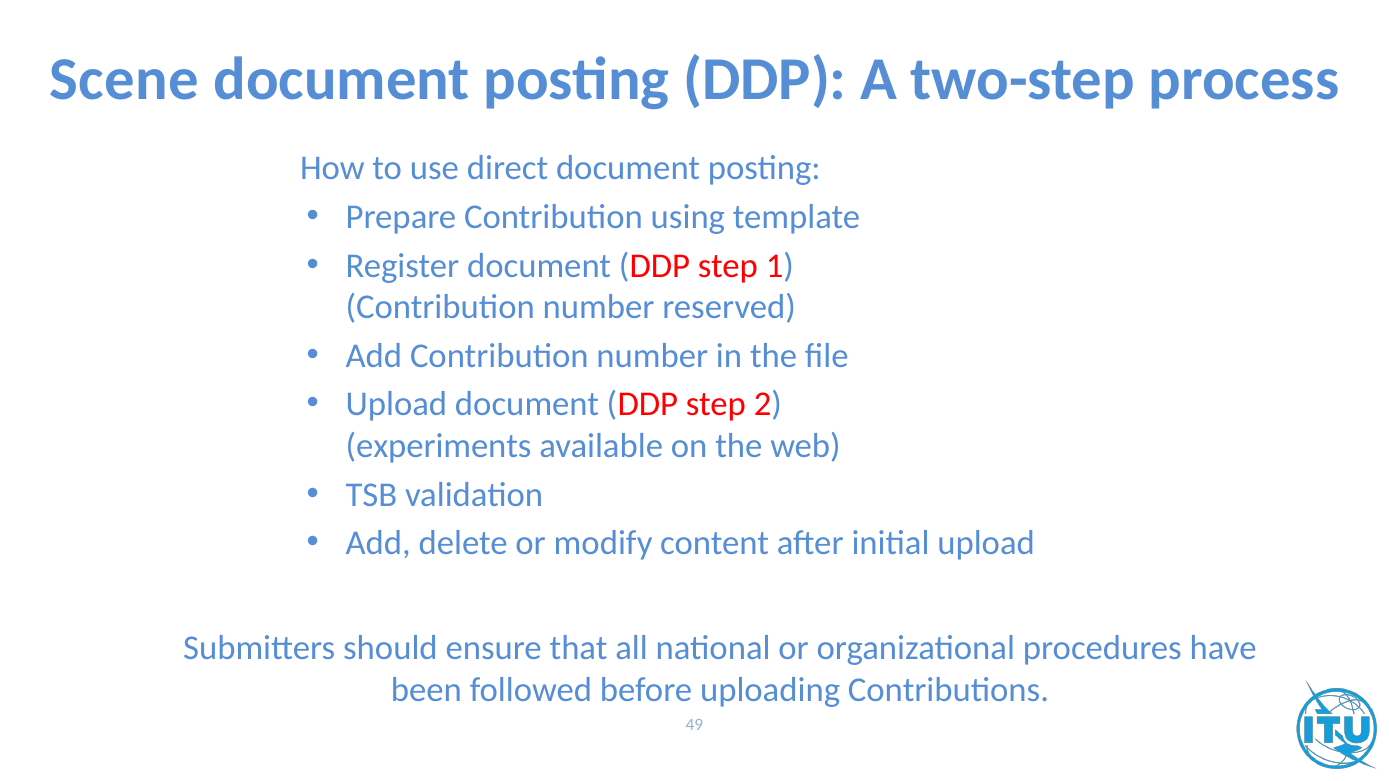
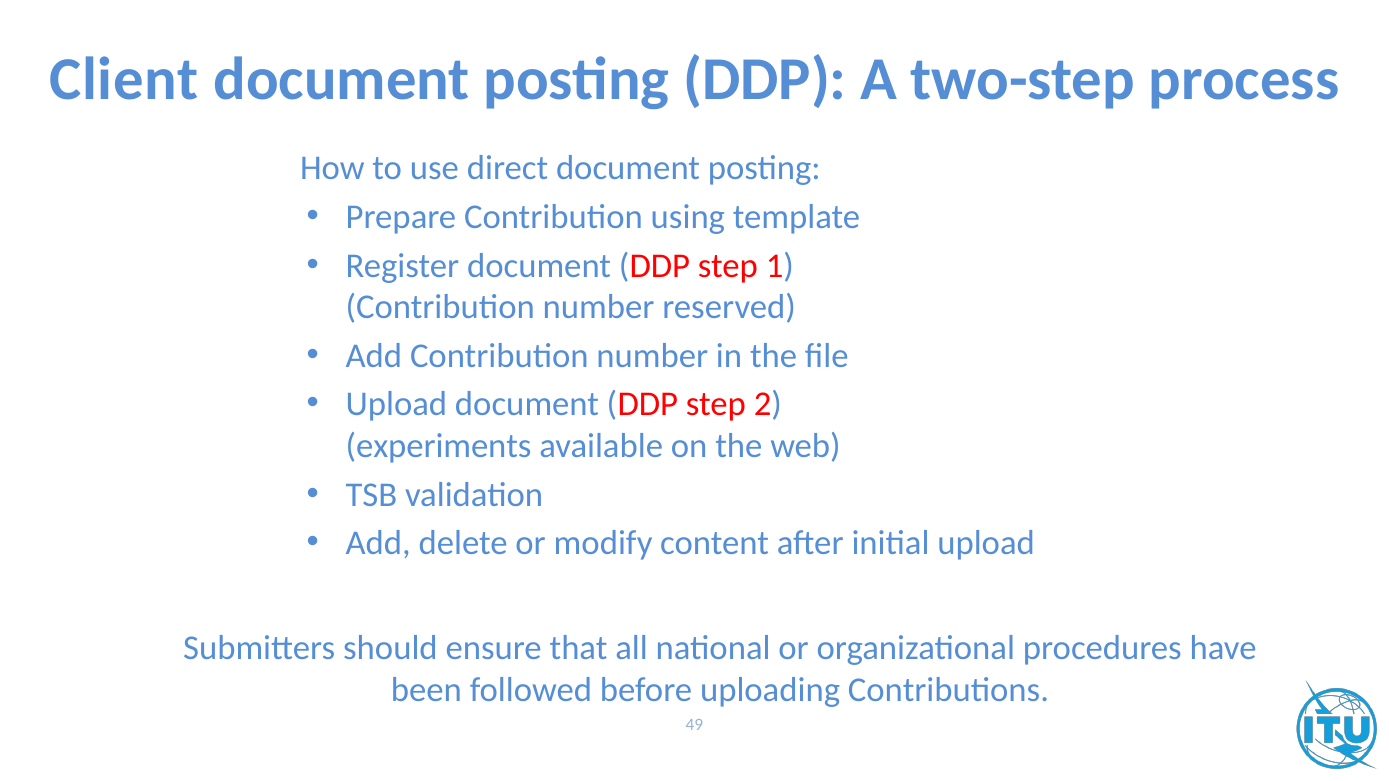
Scene: Scene -> Client (124, 79)
